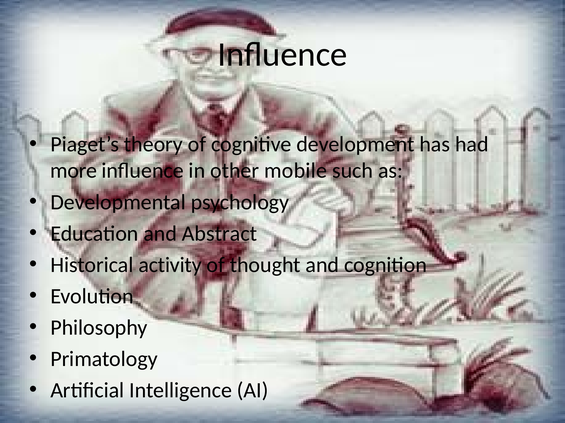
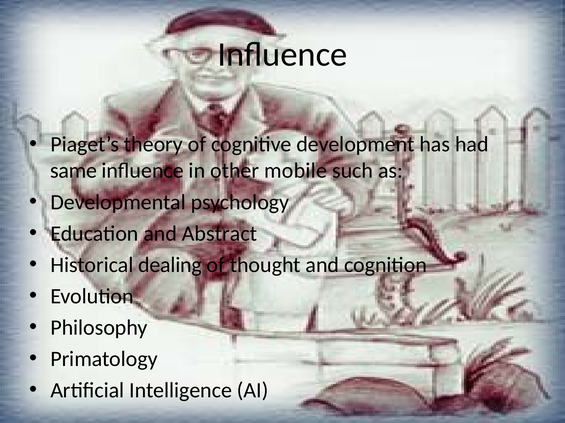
more: more -> same (74, 171)
activity: activity -> dealing (170, 265)
